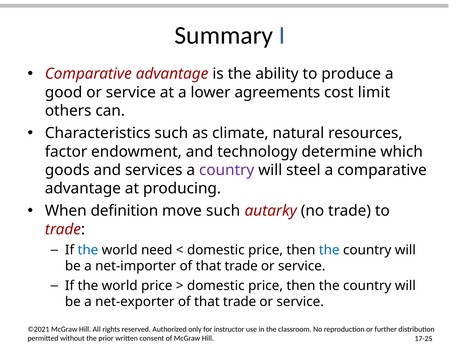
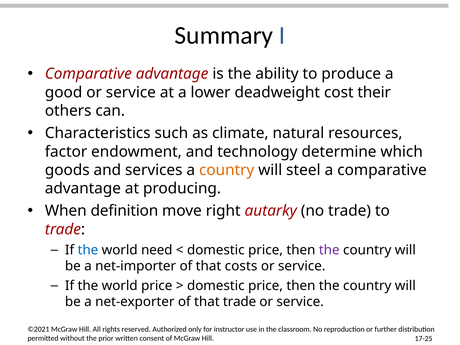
agreements: agreements -> deadweight (277, 92)
limit: limit -> their (374, 92)
country colour: purple -> orange (227, 170)
move such: such -> right (223, 211)
the colour: blue -> purple (329, 250)
net-importer of that trade: trade -> costs (241, 266)
